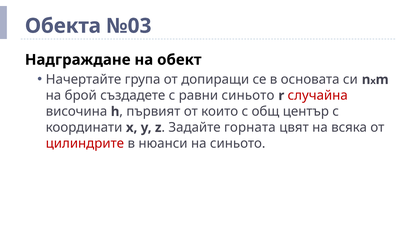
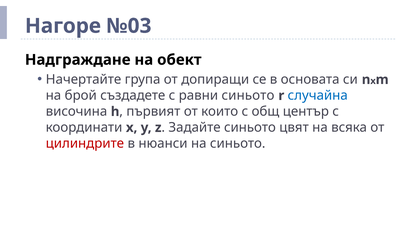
Обекта: Обекта -> Нагоре (63, 26)
случайна colour: red -> blue (318, 96)
Задайте горната: горната -> синьото (250, 128)
